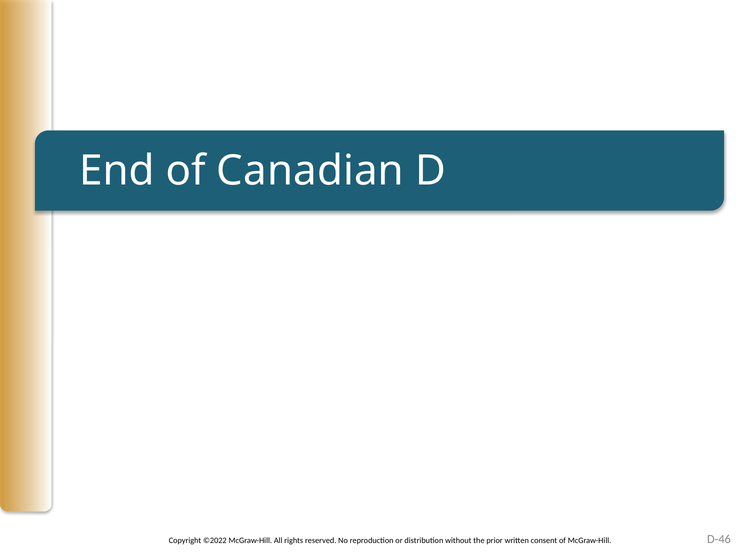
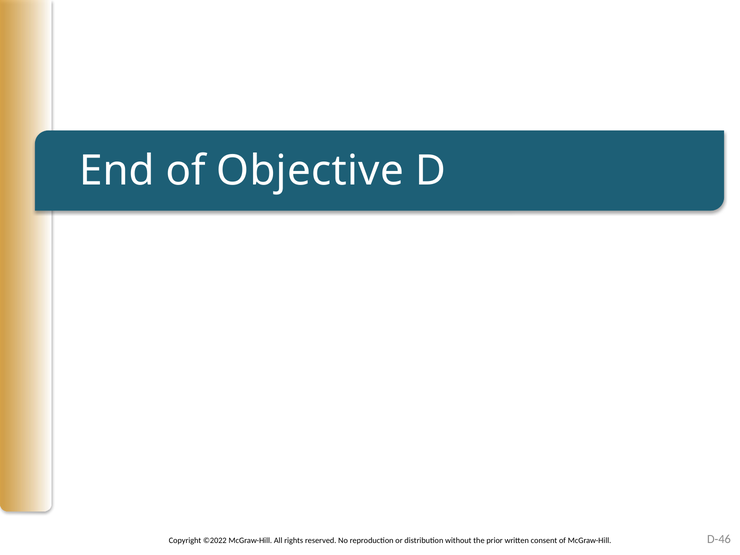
Canadian: Canadian -> Objective (310, 171)
